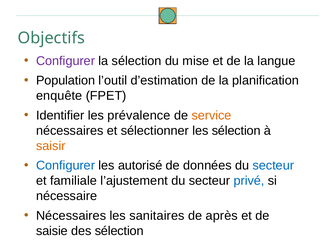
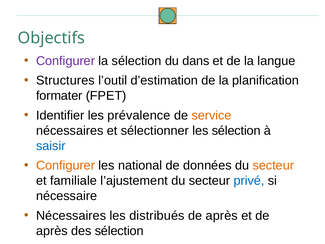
mise: mise -> dans (196, 61)
Population: Population -> Structures (65, 80)
enquête: enquête -> formater (59, 96)
saisir colour: orange -> blue (51, 146)
Configurer colour: blue -> orange (66, 165)
autorisé: autorisé -> national (140, 165)
secteur colour: blue -> orange (273, 165)
sanitaires: sanitaires -> distribués (157, 215)
saisie: saisie -> après (52, 231)
